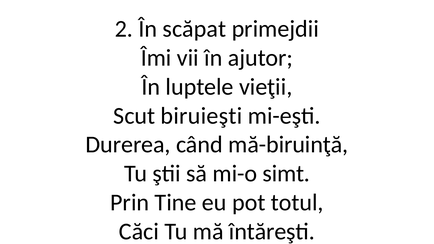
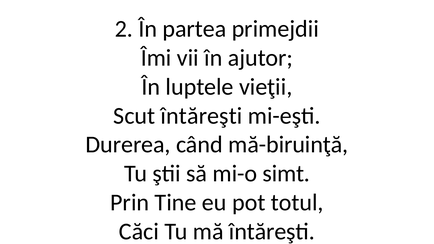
scăpat: scăpat -> partea (194, 29)
Scut biruieşti: biruieşti -> întăreşti (201, 116)
